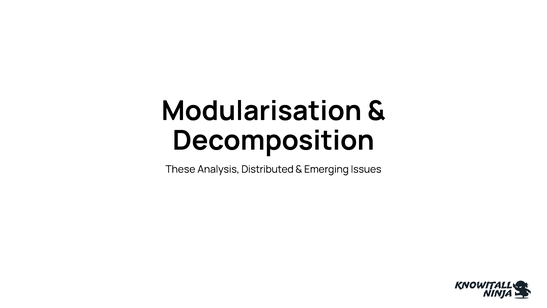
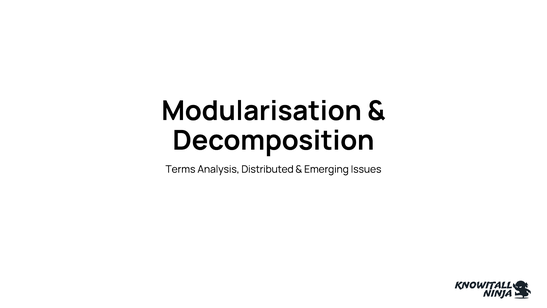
These: These -> Terms (180, 169)
